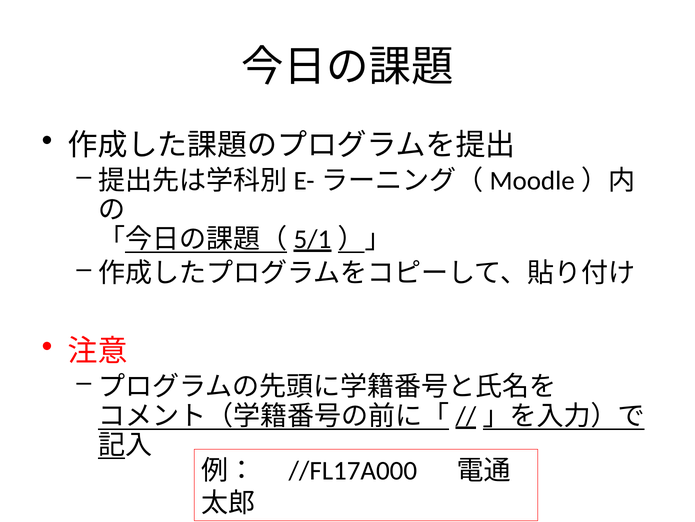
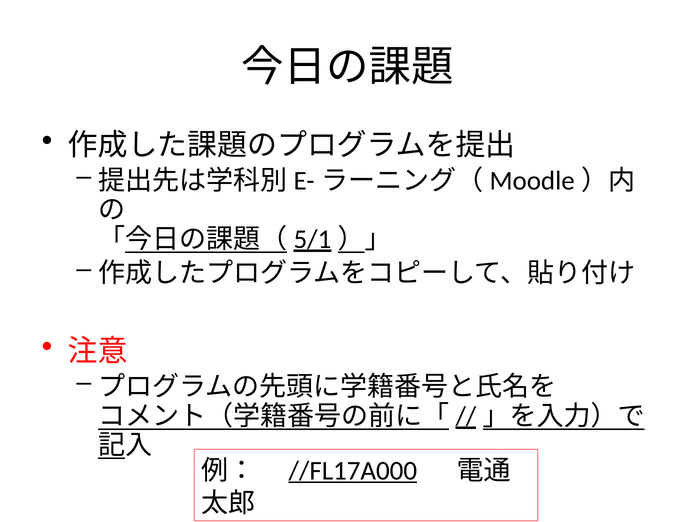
//FL17A000 underline: none -> present (353, 470)
